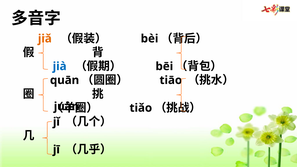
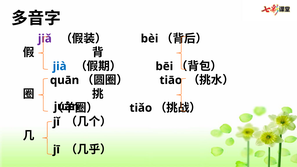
jiǎ colour: orange -> purple (45, 39)
